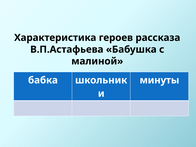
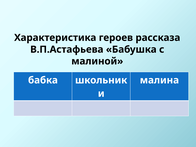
минуты: минуты -> малина (159, 80)
